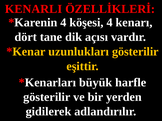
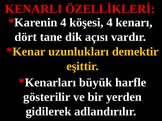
uzunlukları gösterilir: gösterilir -> demektir (135, 52)
